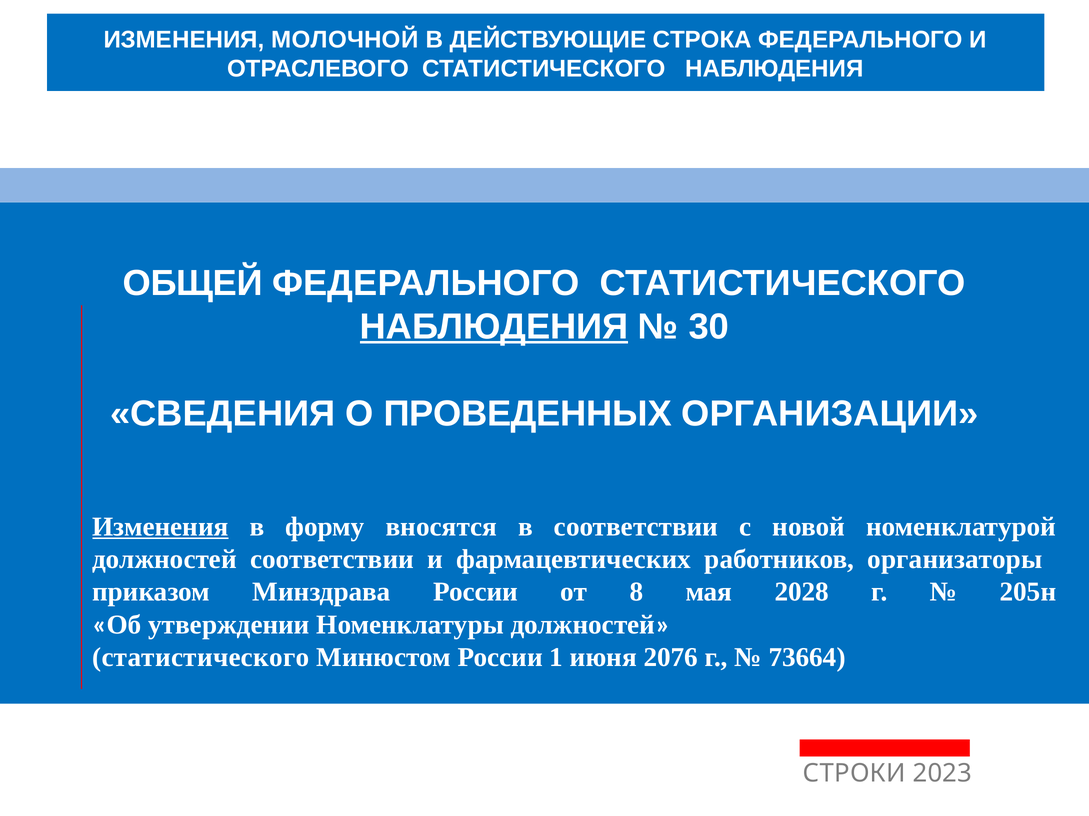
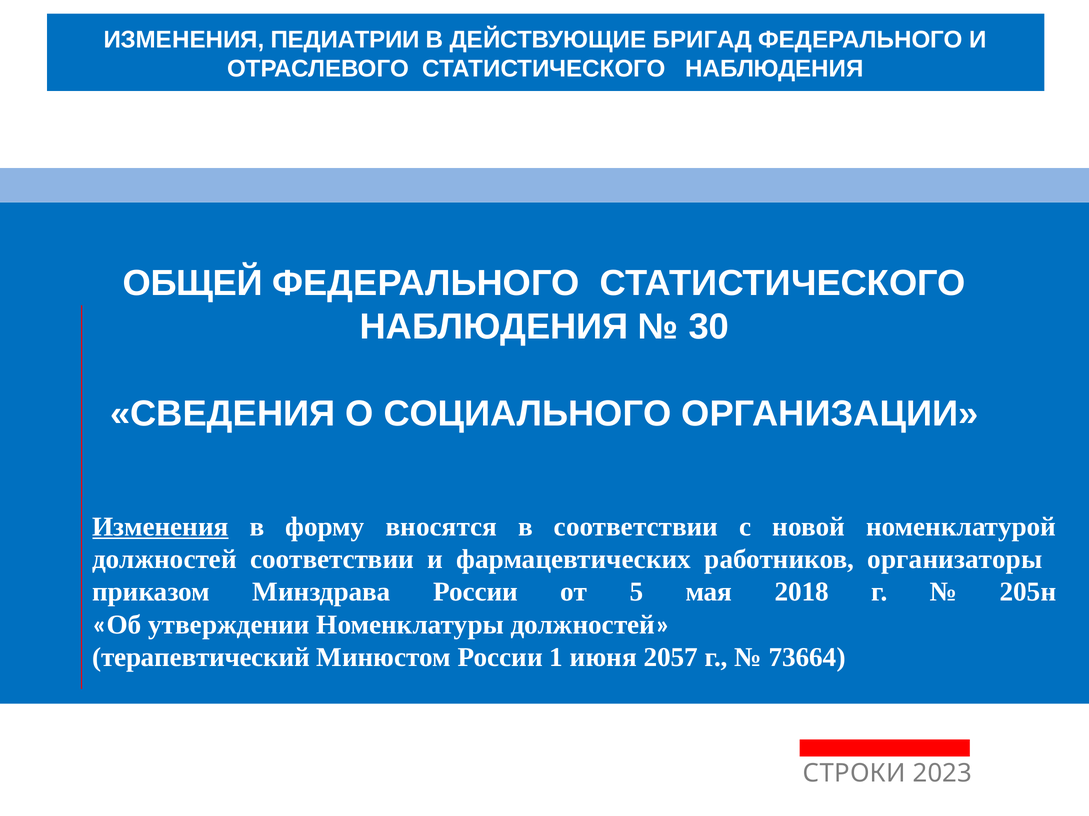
МОЛОЧНОЙ: МОЛОЧНОЙ -> ПЕДИАТРИИ (345, 40)
СТРОКА: СТРОКА -> БРИГАД (702, 40)
НАБЛЮДЕНИЯ underline: present -> none (494, 327)
ПРОВЕДЕННЫХ: ПРОВЕДЕННЫХ -> СОЦИАЛЬНОГО (527, 414)
8: 8 -> 5 (636, 593)
2028: 2028 -> 2018 (802, 593)
статистического: статистического -> терапевтический (201, 658)
2076: 2076 -> 2057 (671, 658)
